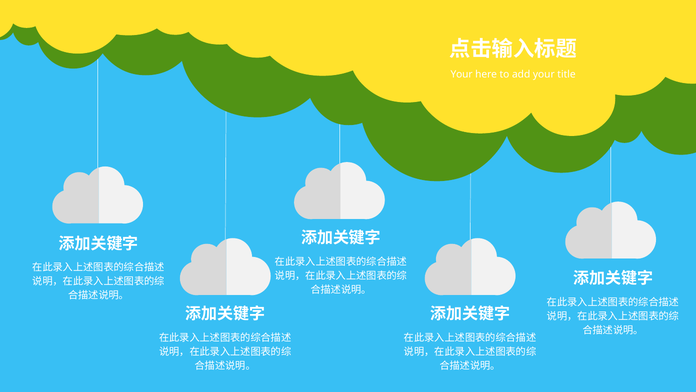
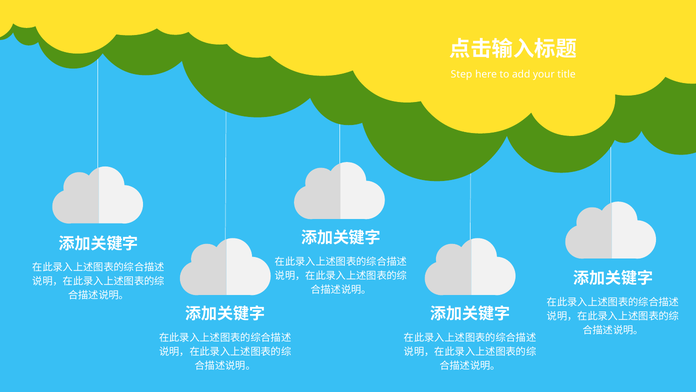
Your: Your -> Step (461, 74)
